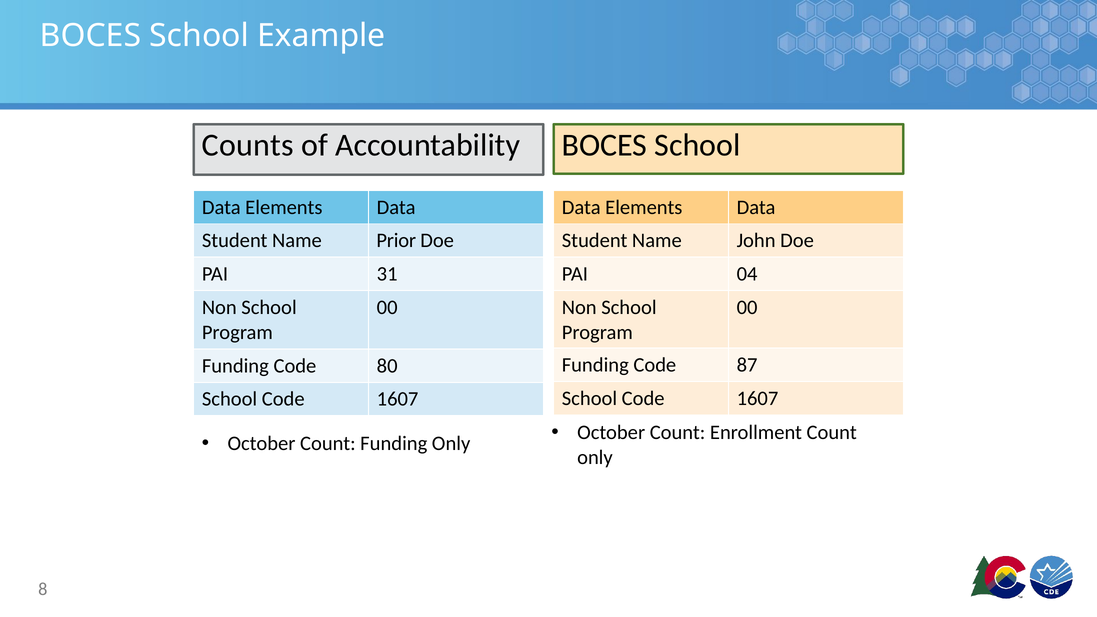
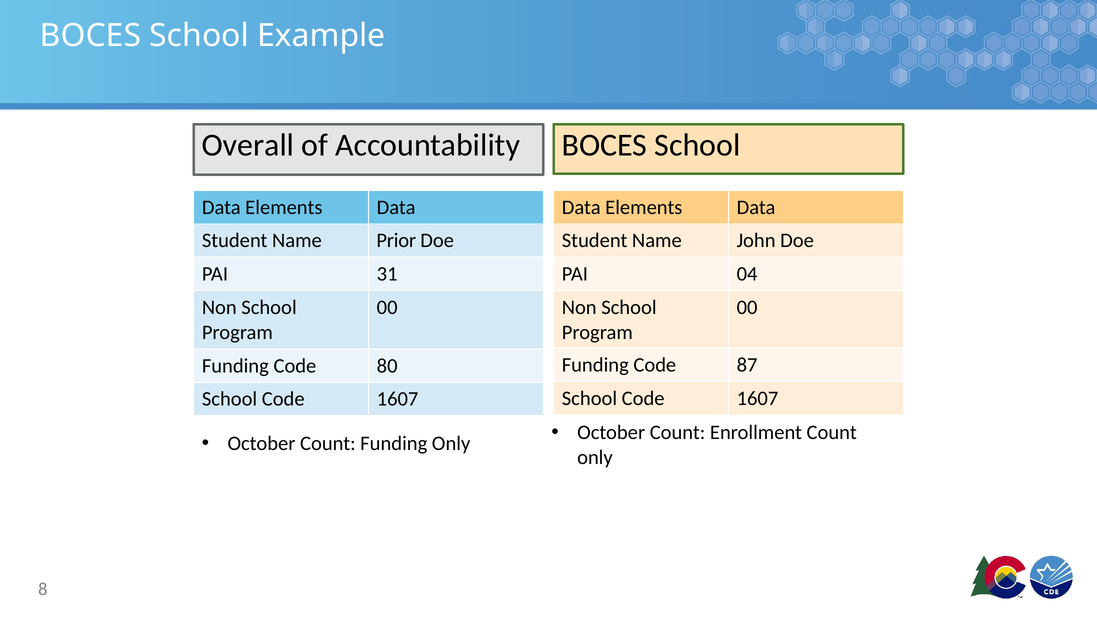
Counts: Counts -> Overall (248, 145)
